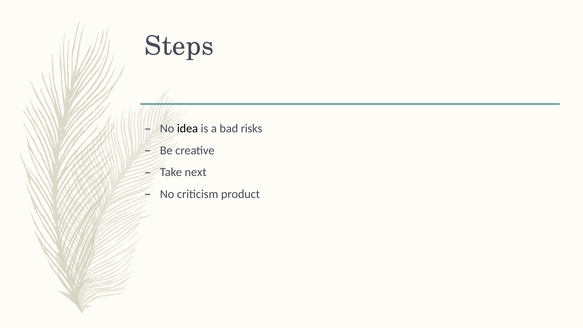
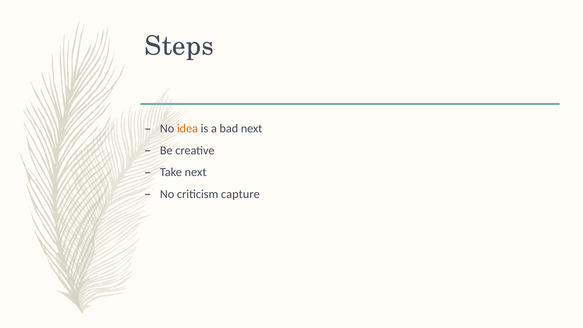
idea colour: black -> orange (187, 129)
bad risks: risks -> next (252, 129)
product: product -> capture (240, 194)
